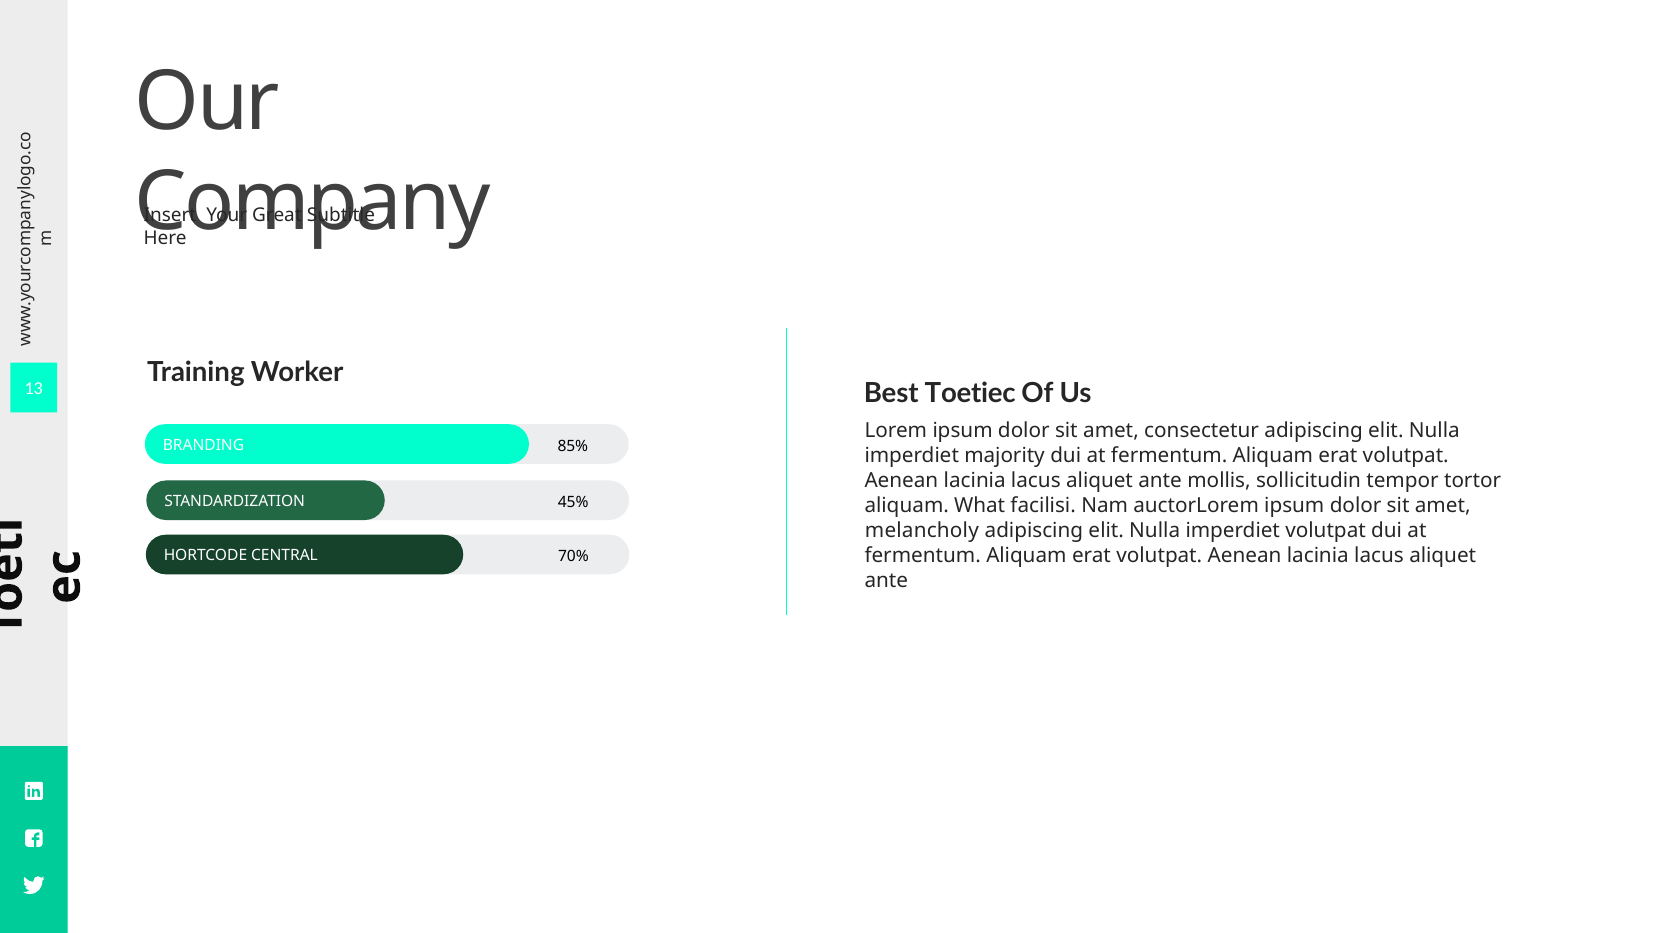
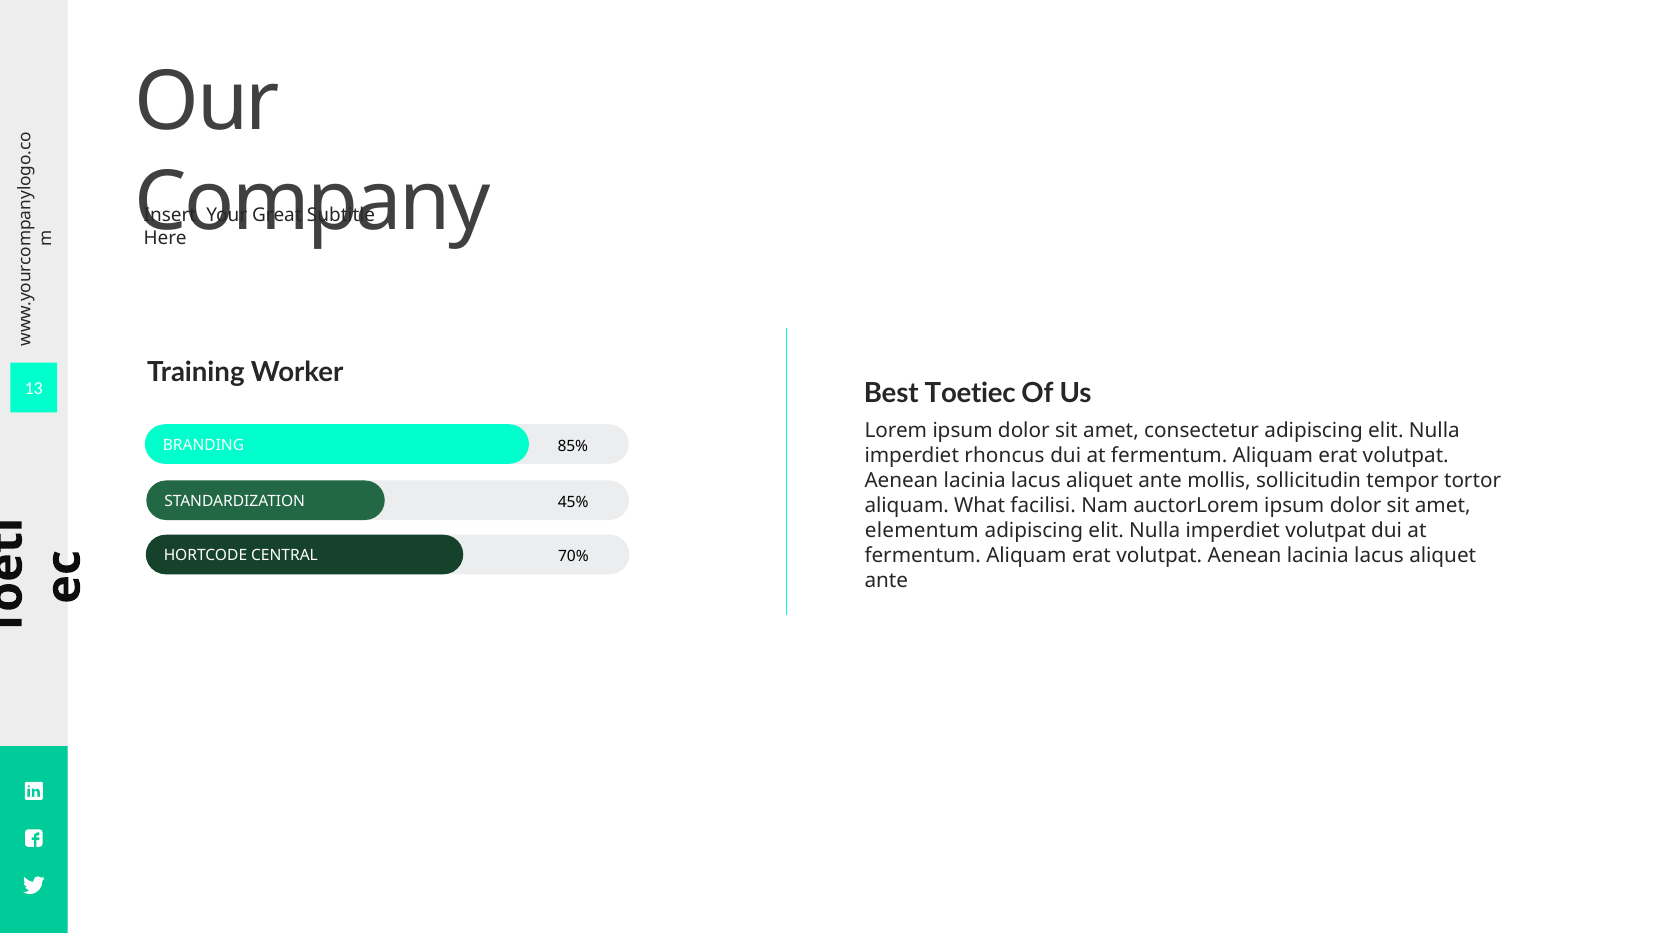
majority: majority -> rhoncus (1004, 456)
melancholy: melancholy -> elementum (922, 531)
